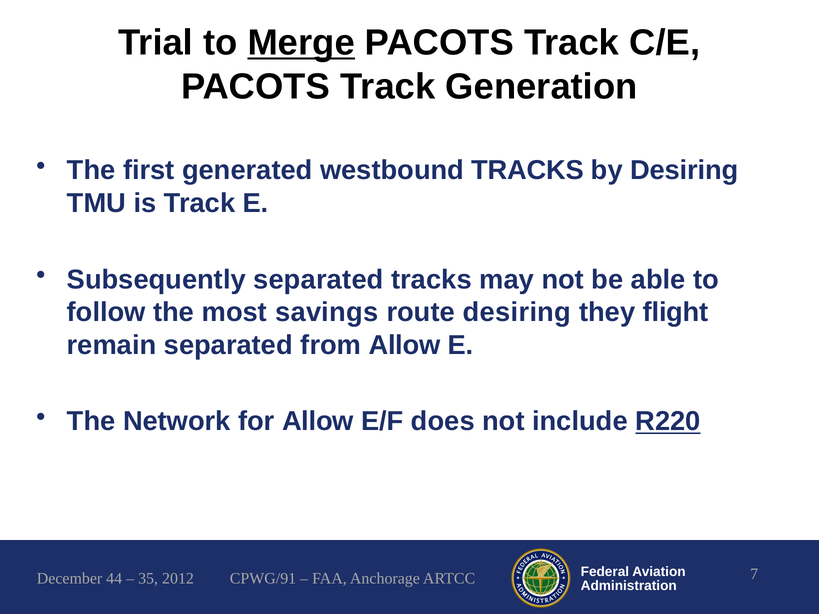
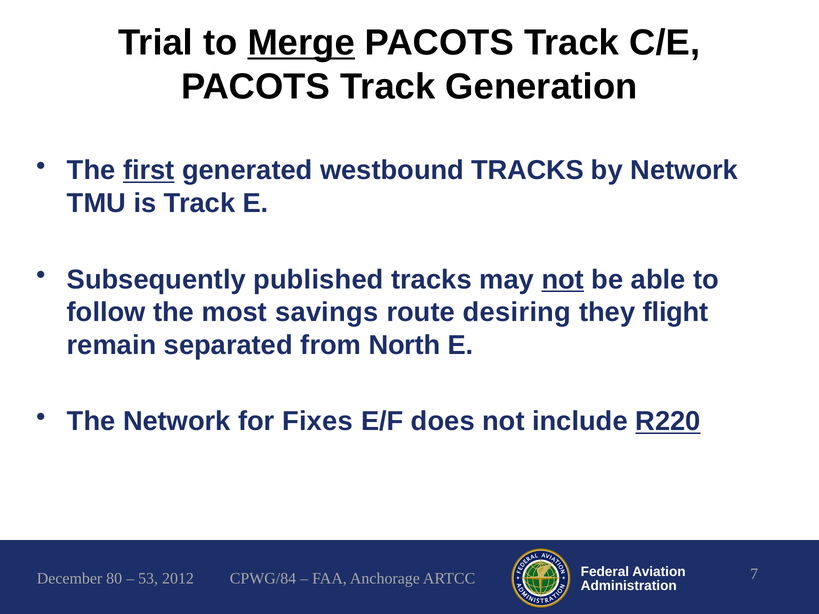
first underline: none -> present (149, 171)
by Desiring: Desiring -> Network (684, 171)
Subsequently separated: separated -> published (318, 280)
not underline: none -> present (563, 280)
from Allow: Allow -> North (404, 345)
for Allow: Allow -> Fixes (318, 422)
44: 44 -> 80 (114, 579)
35: 35 -> 53 (148, 579)
CPWG/91: CPWG/91 -> CPWG/84 (263, 579)
